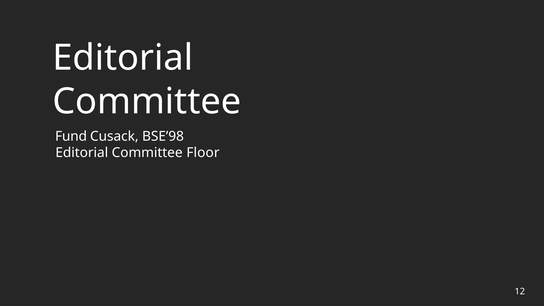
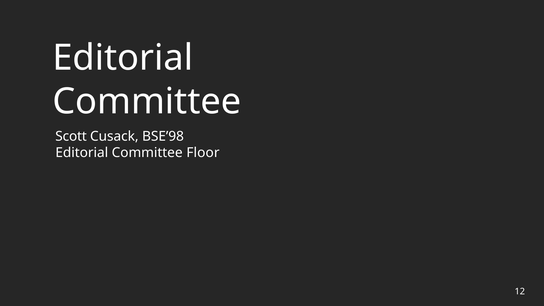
Fund: Fund -> Scott (71, 136)
